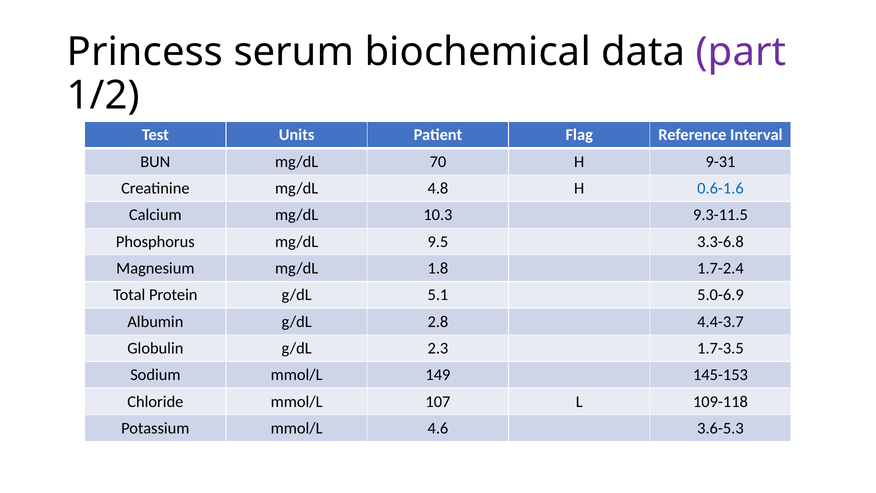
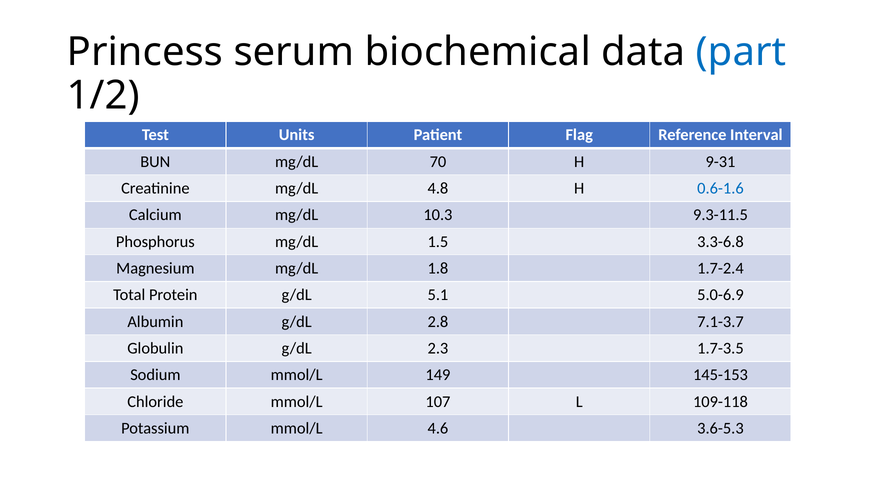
part colour: purple -> blue (741, 52)
9.5: 9.5 -> 1.5 (438, 242)
4.4-3.7: 4.4-3.7 -> 7.1-3.7 (720, 321)
